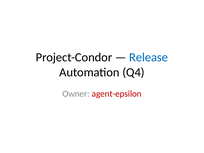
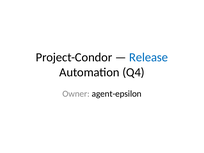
agent-epsilon colour: red -> black (117, 94)
